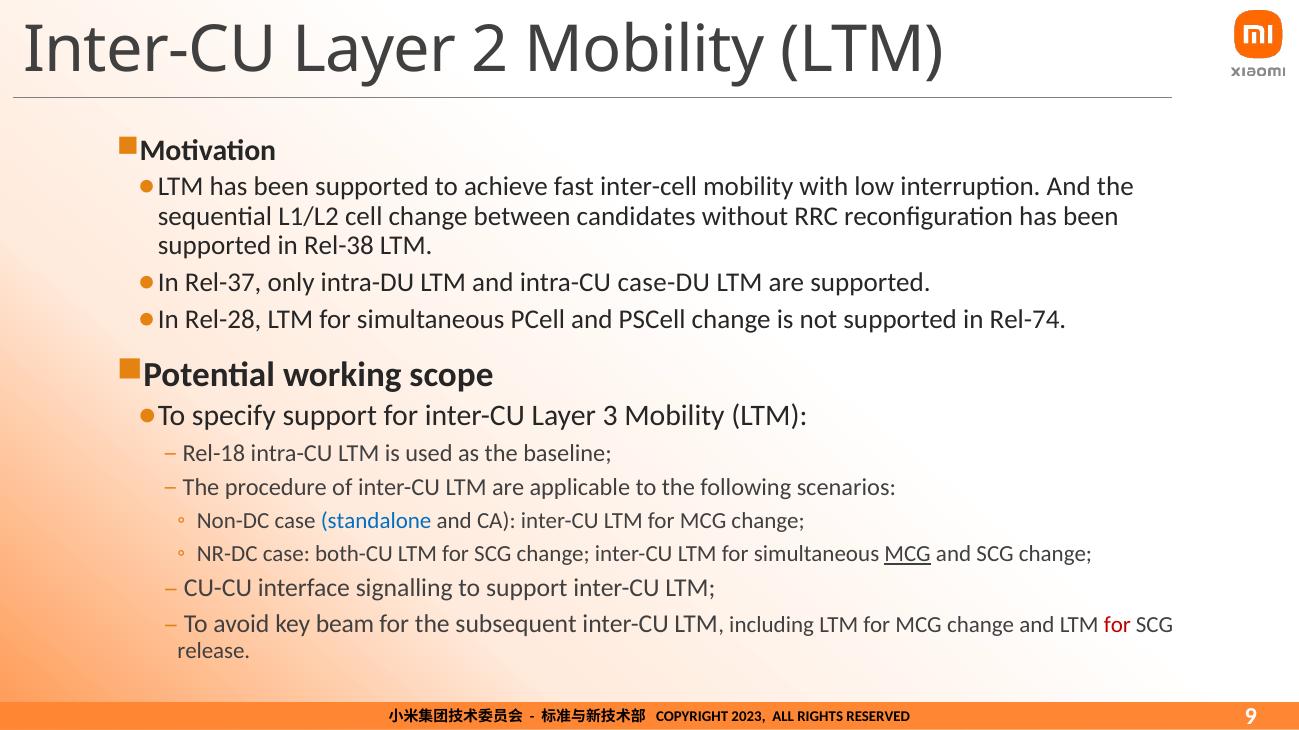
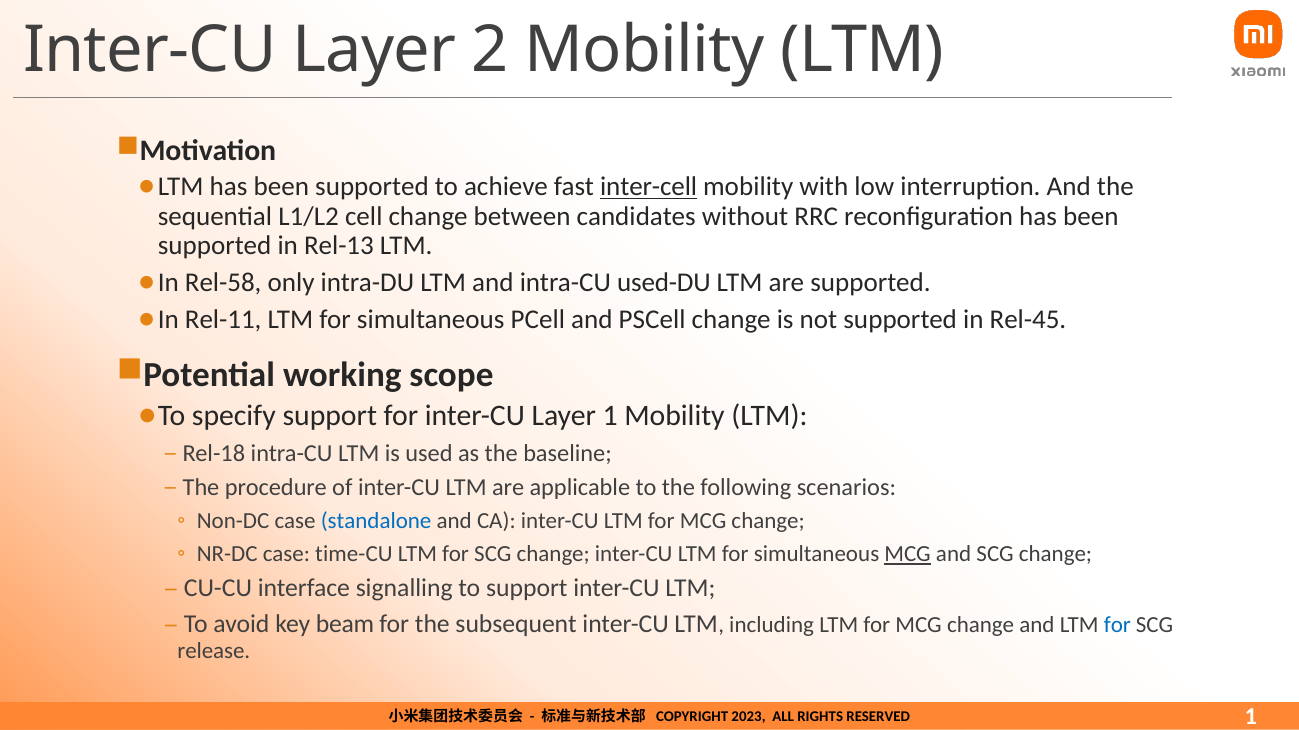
inter-cell underline: none -> present (649, 187)
Rel-38: Rel-38 -> Rel-13 (339, 246)
Rel-37: Rel-37 -> Rel-58 (223, 283)
case-DU: case-DU -> used-DU (664, 283)
Rel-28: Rel-28 -> Rel-11 (223, 320)
Rel-74: Rel-74 -> Rel-45 (1028, 320)
Layer 3: 3 -> 1 (610, 416)
both-CU: both-CU -> time-CU (354, 555)
for colour: red -> blue (1117, 626)
9: 9 -> 1 (1251, 717)
